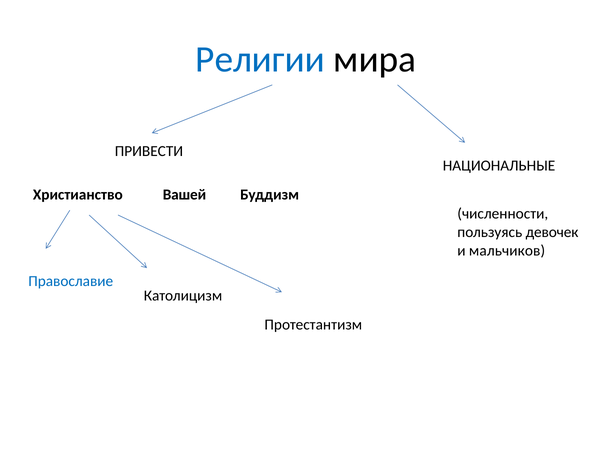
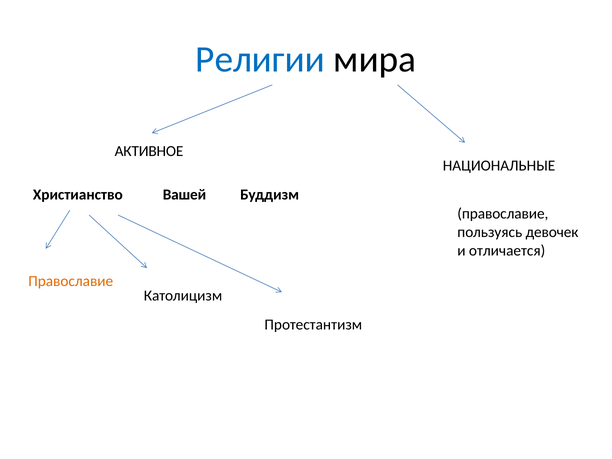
ПРИВЕСТИ: ПРИВЕСТИ -> АКТИВНОЕ (149, 151)
численности: численности -> православие (503, 214)
мальчиков: мальчиков -> отличается (507, 251)
Православие colour: blue -> orange (71, 281)
